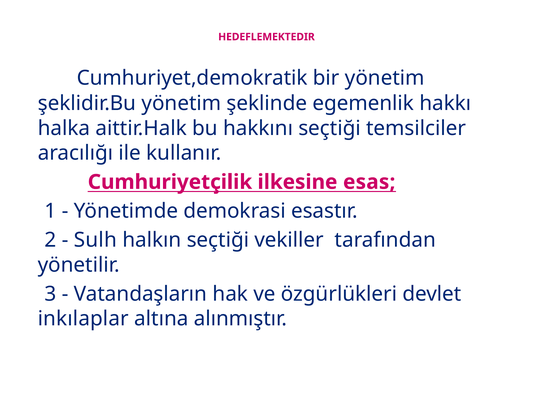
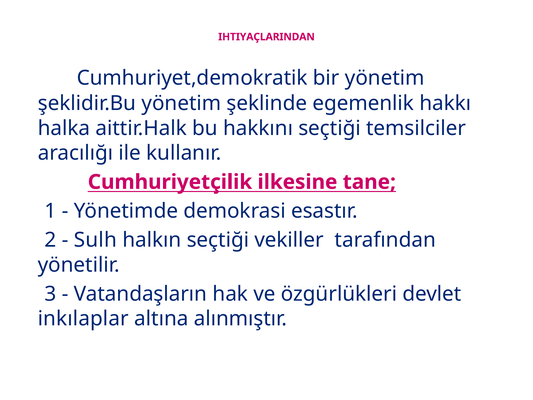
HEDEFLEMEKTEDIR: HEDEFLEMEKTEDIR -> IHTIYAÇLARINDAN (266, 37)
esas: esas -> tane (369, 182)
